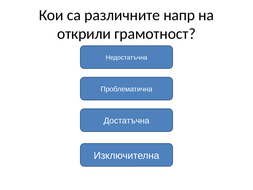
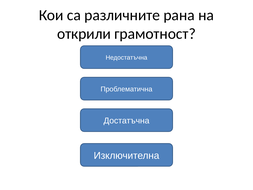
напр: напр -> рана (179, 15)
